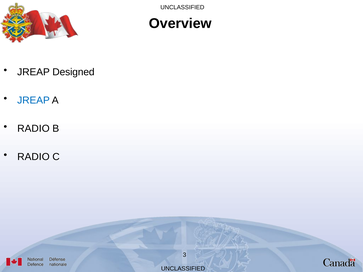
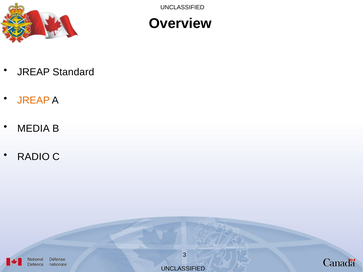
Designed: Designed -> Standard (73, 72)
JREAP colour: blue -> orange (33, 100)
RADIO: RADIO -> MEDIA (33, 129)
